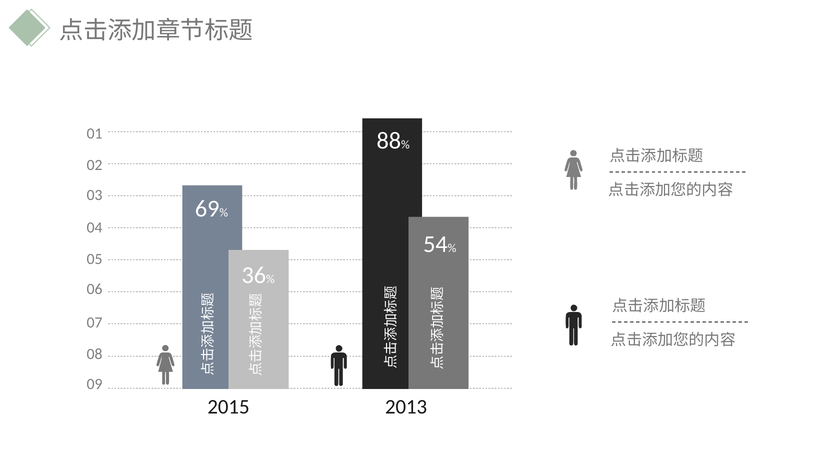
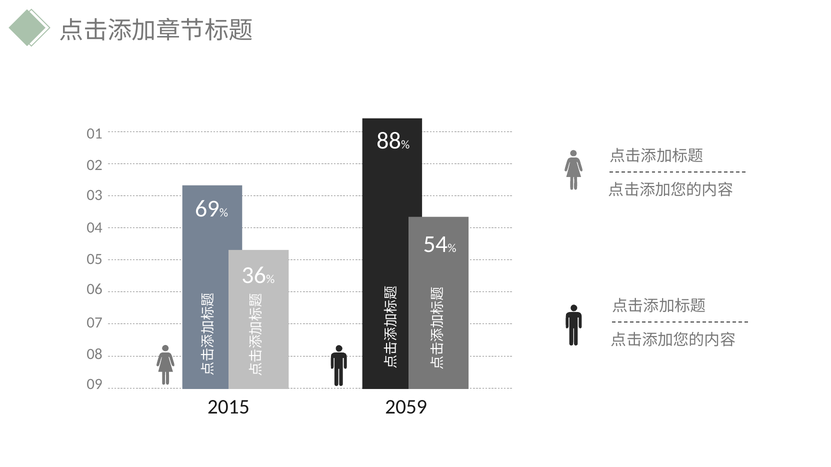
2013: 2013 -> 2059 (406, 407)
